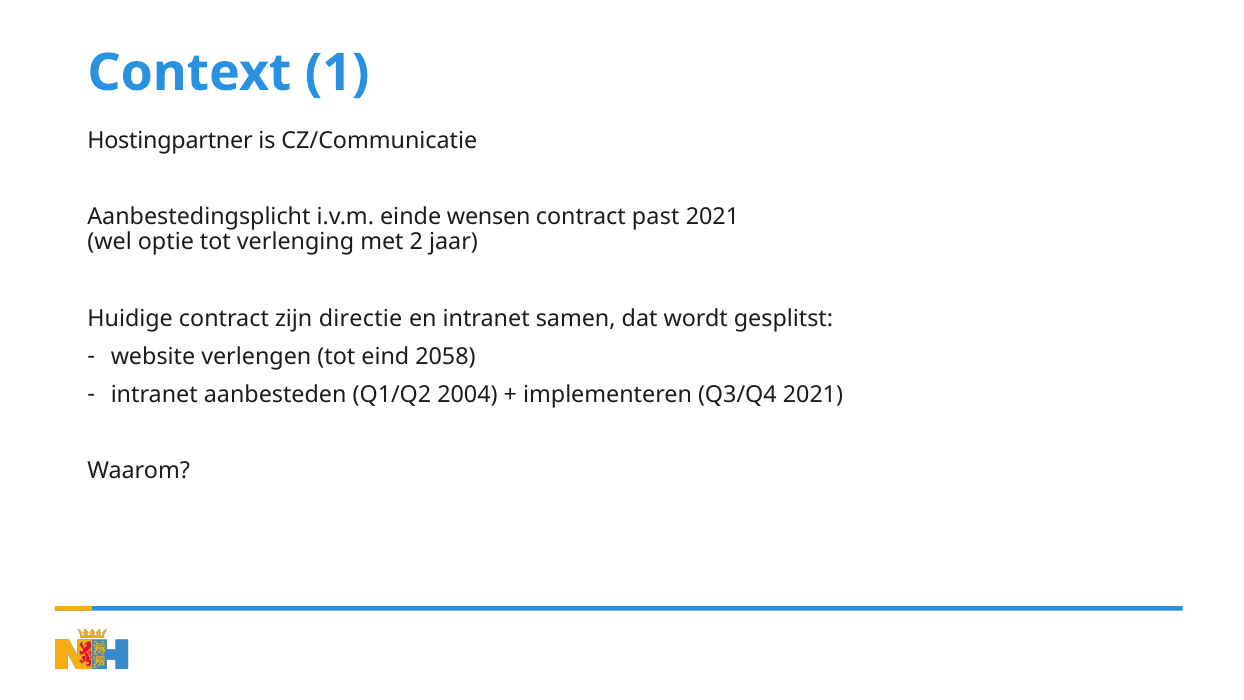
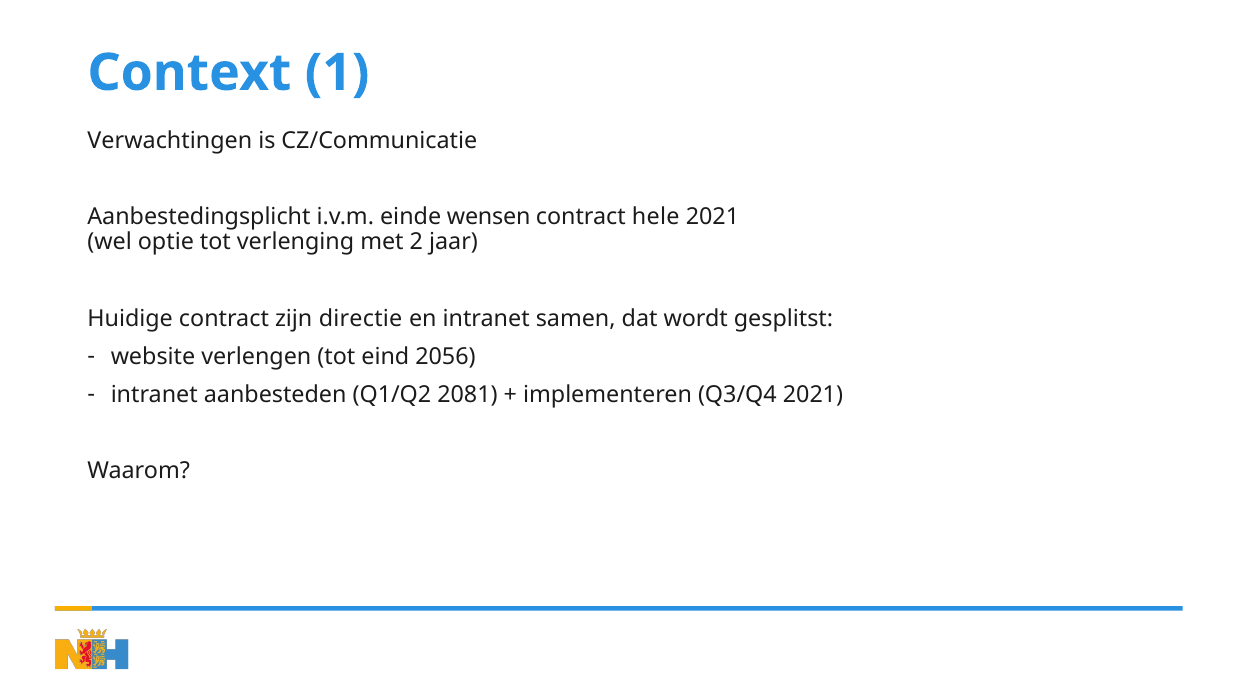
Hostingpartner: Hostingpartner -> Verwachtingen (170, 141)
past: past -> hele (656, 217)
2058: 2058 -> 2056 (445, 357)
2004: 2004 -> 2081 (467, 395)
